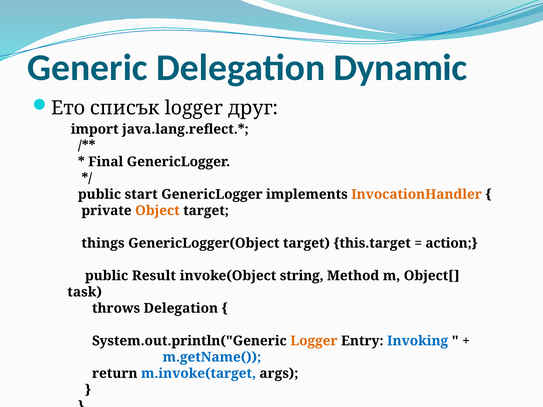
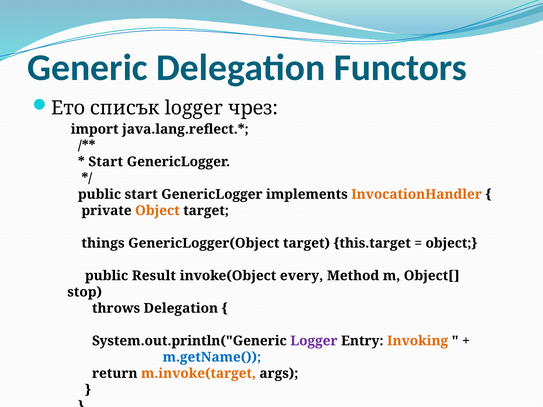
Dynamic: Dynamic -> Functors (400, 68)
друг: друг -> чрез (253, 108)
Final: Final -> Start (106, 162)
action: action -> object (451, 243)
string: string -> every (302, 276)
task: task -> stop (85, 292)
Logger colour: orange -> purple (314, 341)
Invoking colour: blue -> orange (418, 341)
m.invoke(target colour: blue -> orange (198, 374)
